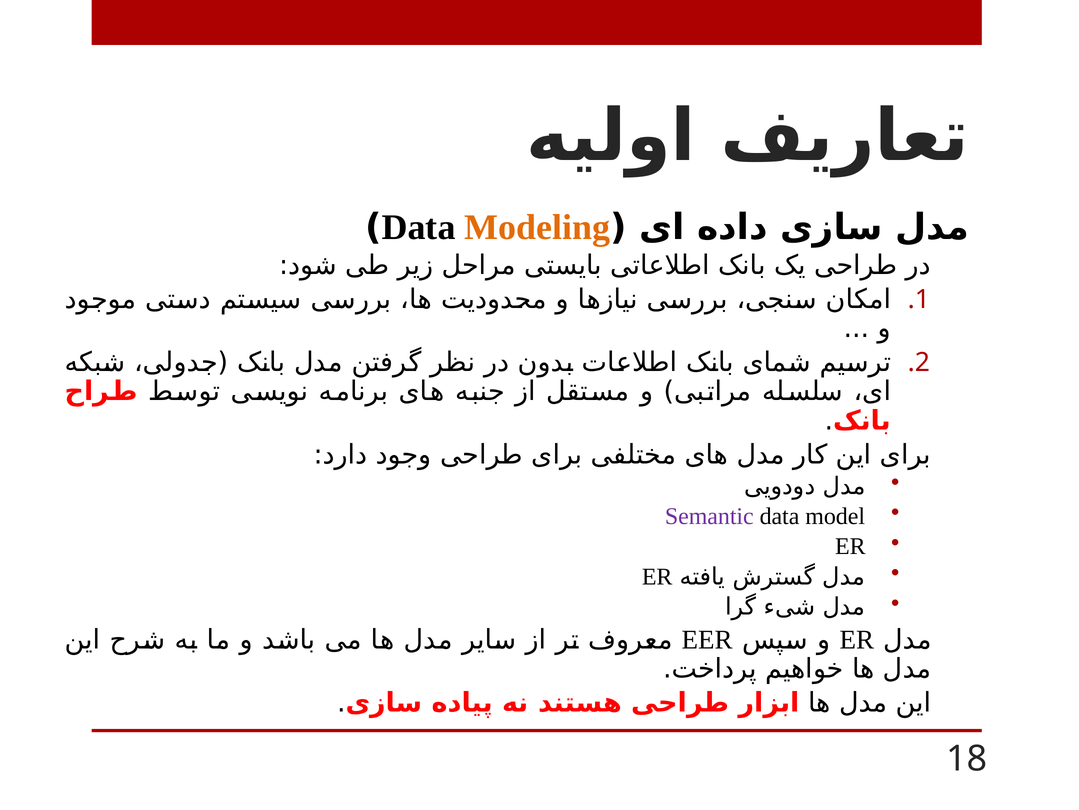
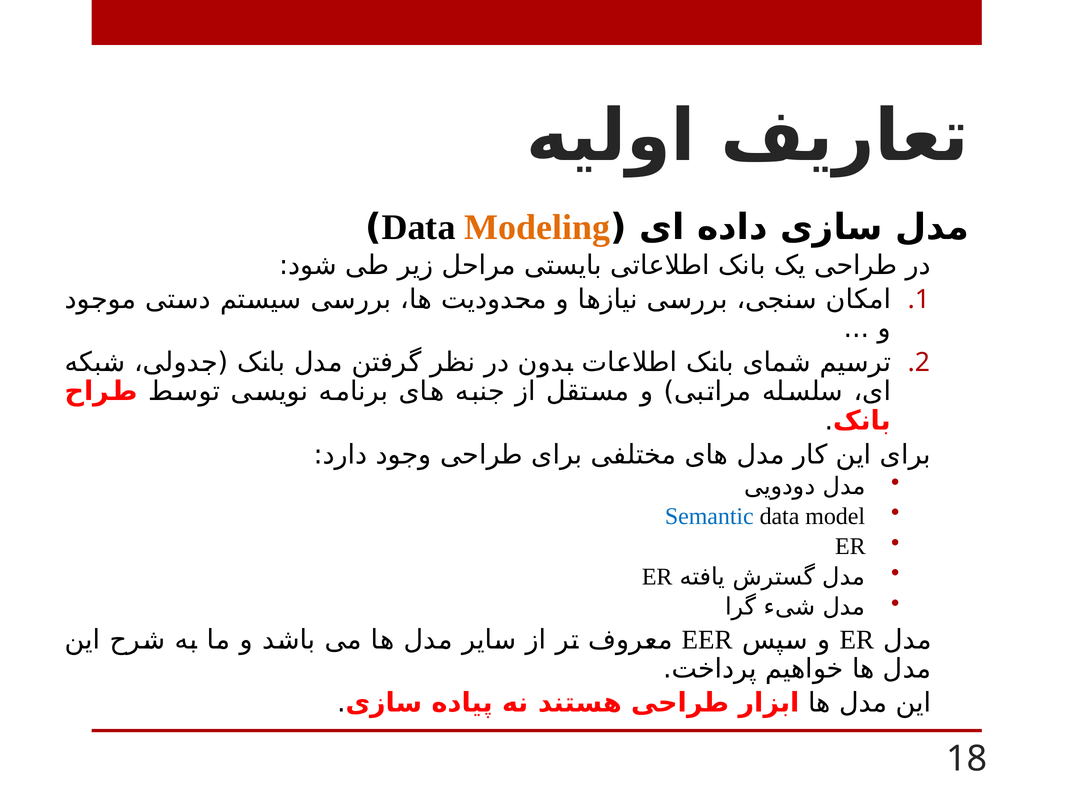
Semantic colour: purple -> blue (709, 516)
